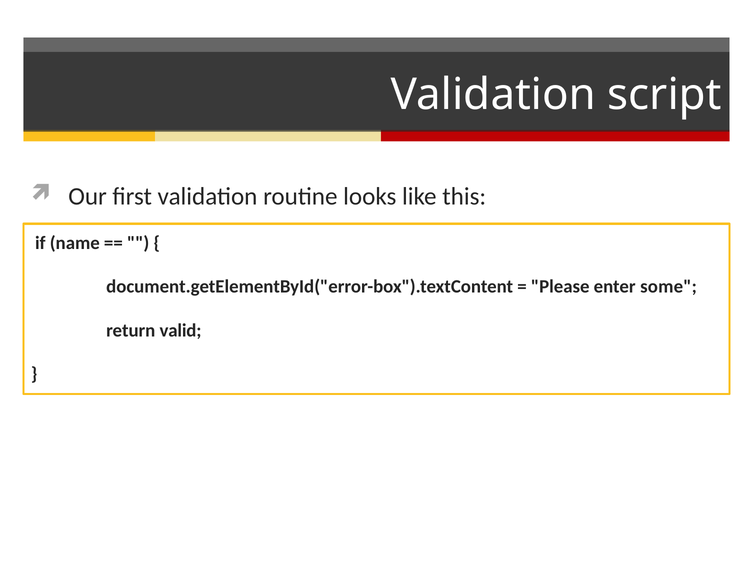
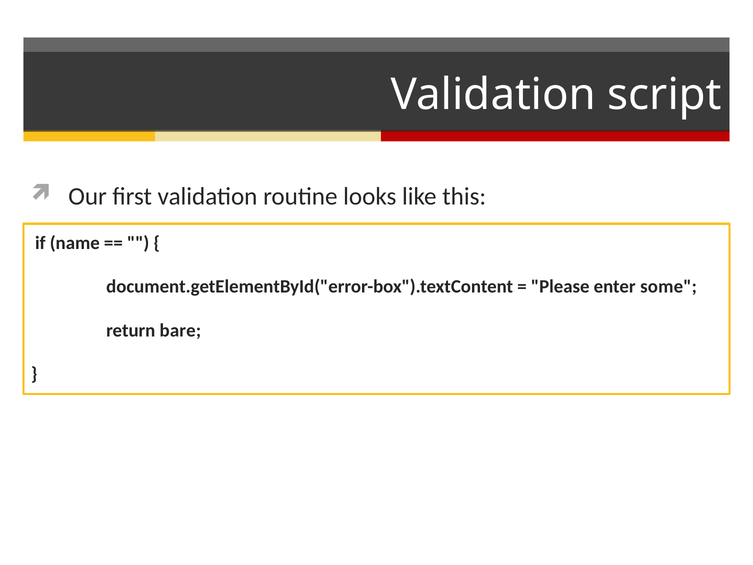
valid: valid -> bare (180, 330)
